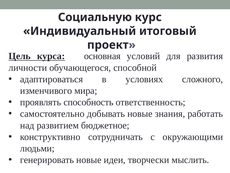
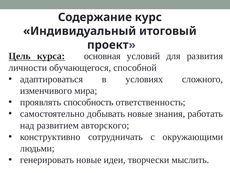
Социальную: Социальную -> Содержание (95, 17)
бюджетное: бюджетное -> авторского (105, 125)
